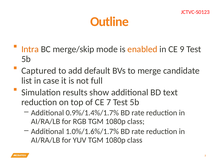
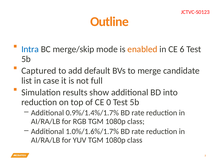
Intra colour: orange -> blue (30, 49)
9: 9 -> 6 (182, 49)
text: text -> into (170, 92)
7: 7 -> 0 (109, 102)
